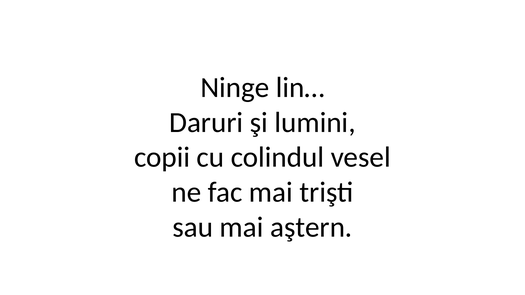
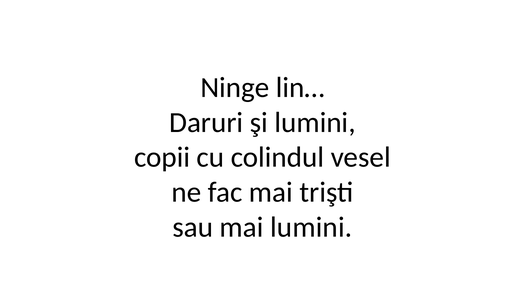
mai aştern: aştern -> lumini (311, 228)
